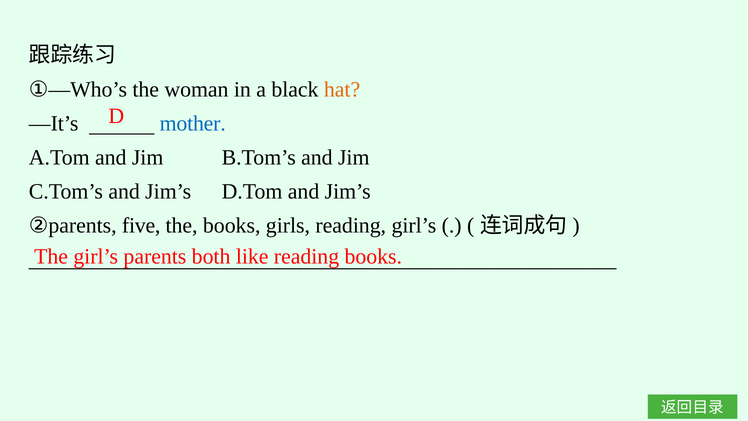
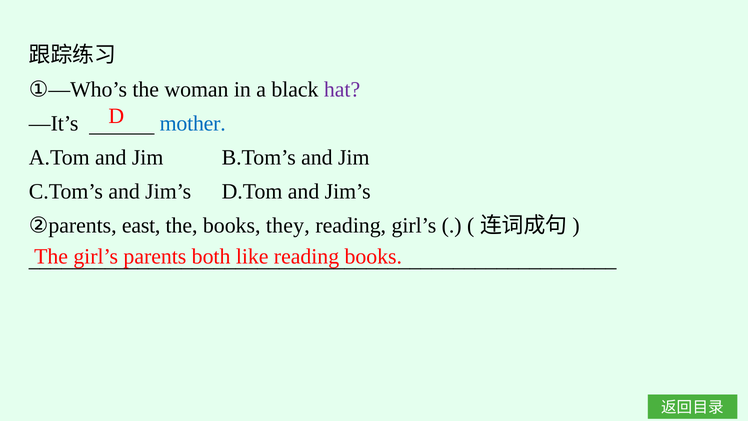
hat colour: orange -> purple (342, 89)
five: five -> east (141, 225)
girls: girls -> they (288, 225)
